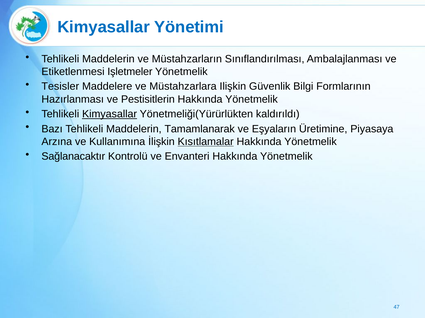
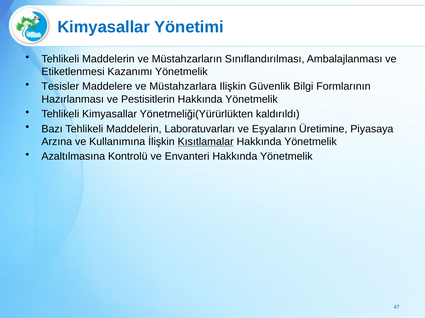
Işletmeler: Işletmeler -> Kazanımı (130, 72)
Kimyasallar underline: present -> none (110, 114)
Tamamlanarak: Tamamlanarak -> Laboratuvarları (200, 129)
Sağlanacaktır: Sağlanacaktır -> Azaltılmasına (73, 157)
